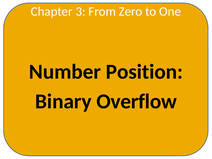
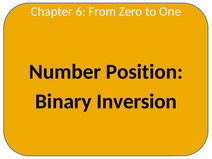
3: 3 -> 6 (81, 11)
Overflow: Overflow -> Inversion (137, 101)
